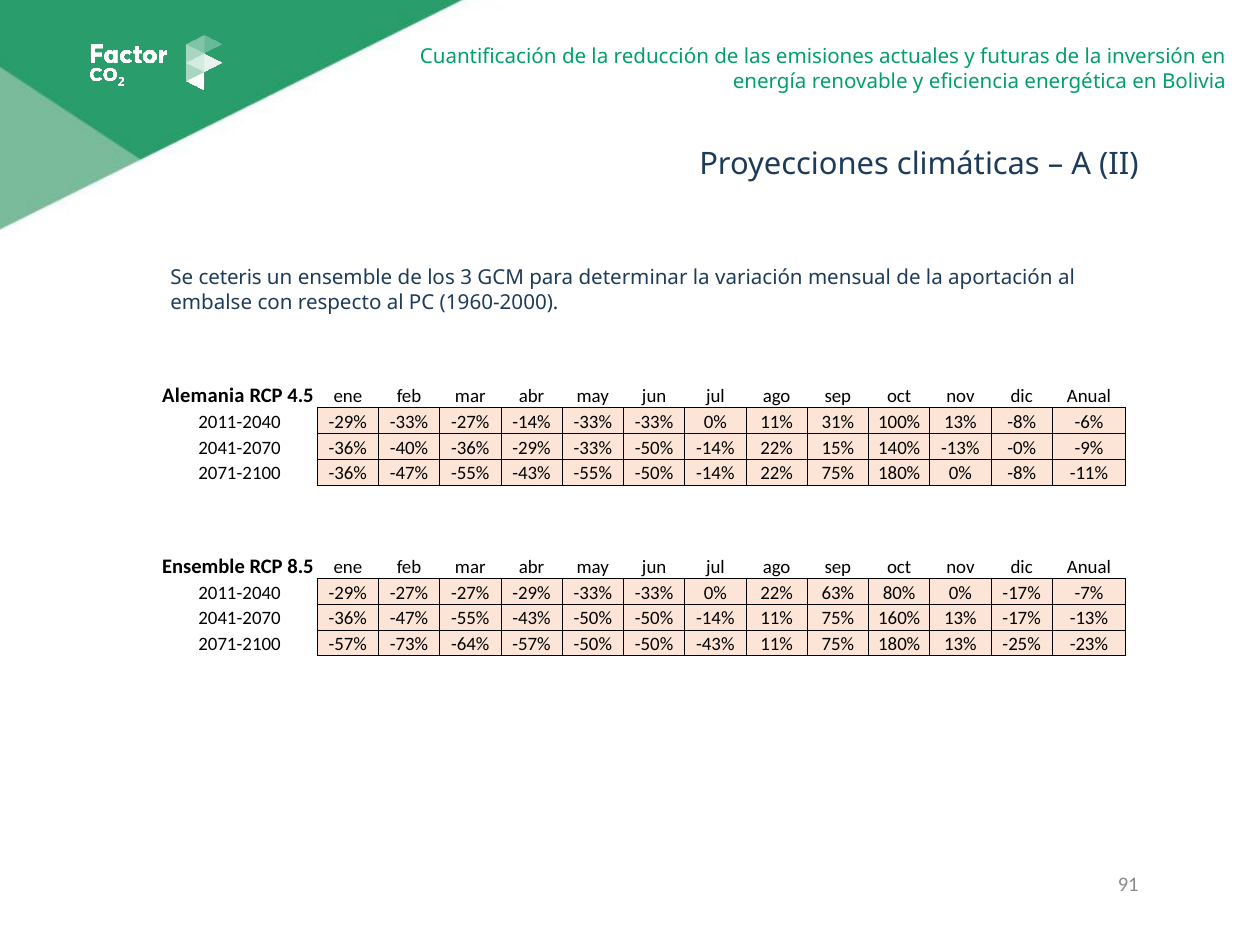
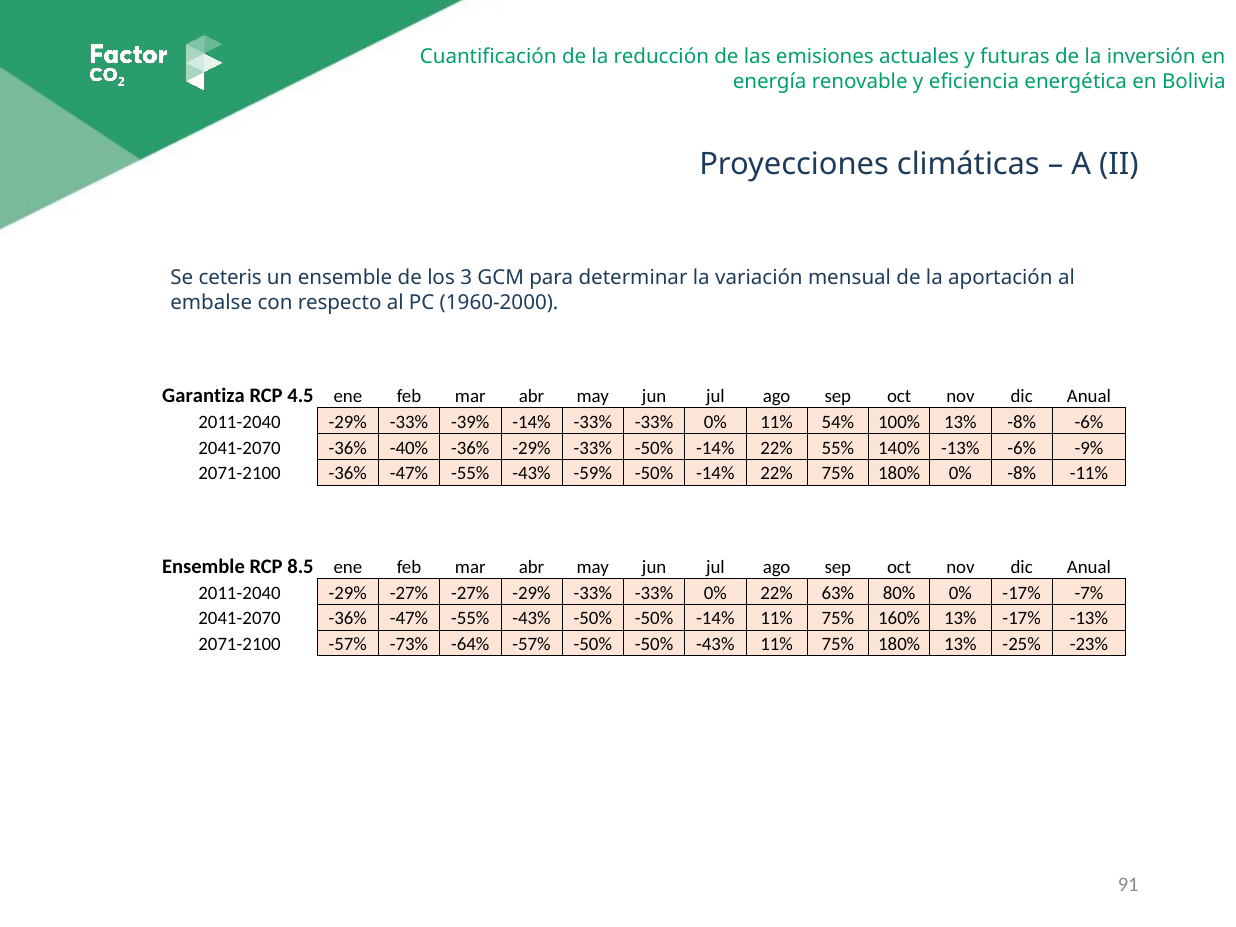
Alemania: Alemania -> Garantiza (203, 395)
-33% -27%: -27% -> -39% (470, 422)
31%: 31% -> 54% (838, 422)
15%: 15% -> 55% (838, 448)
-13% -0%: -0% -> -6% (1022, 448)
-43% -55%: -55% -> -59% (593, 474)
